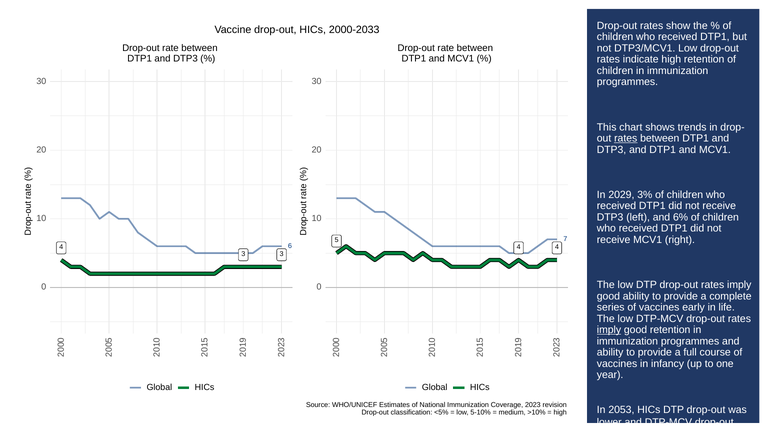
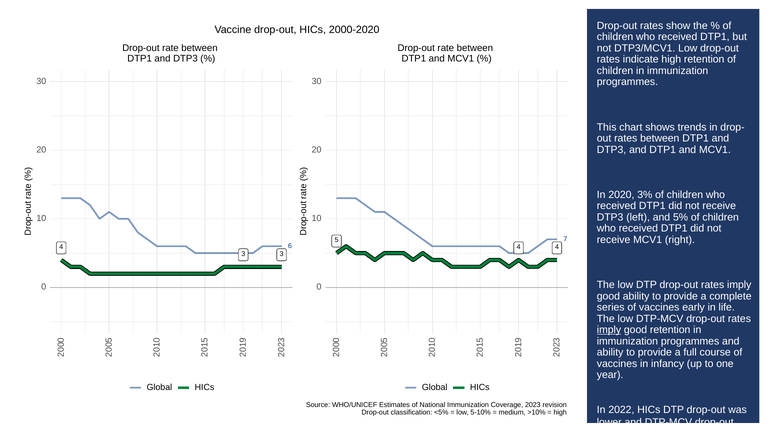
2000-2033: 2000-2033 -> 2000-2020 (354, 30)
rates underline: present -> none (626, 138)
2029: 2029 -> 2020 (621, 195)
6%: 6% -> 5% (681, 217)
2053: 2053 -> 2022 (621, 411)
